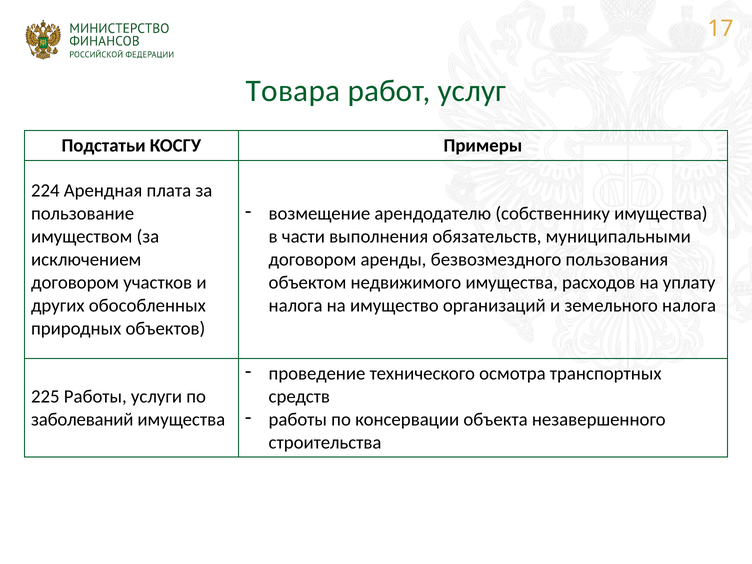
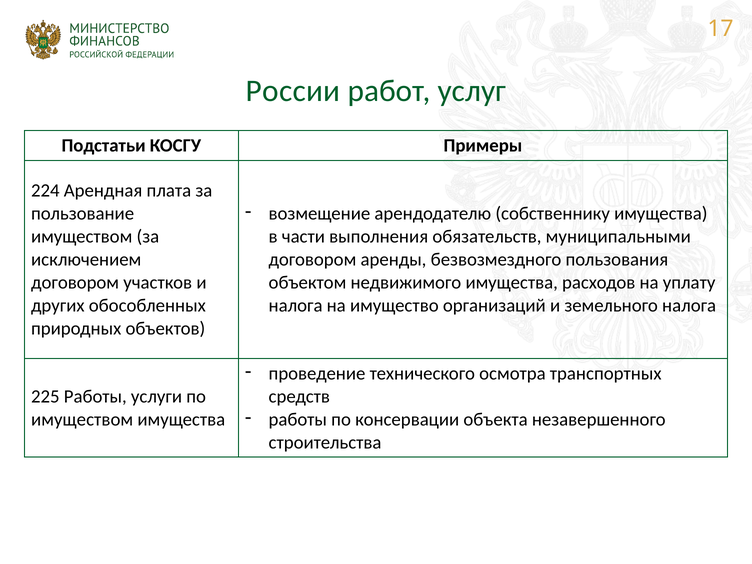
Товара: Товара -> России (293, 91)
заболеваний: заболеваний -> имуществом (82, 419)
